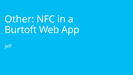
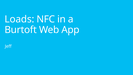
Other: Other -> Loads (19, 19)
